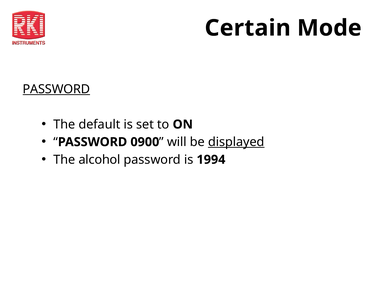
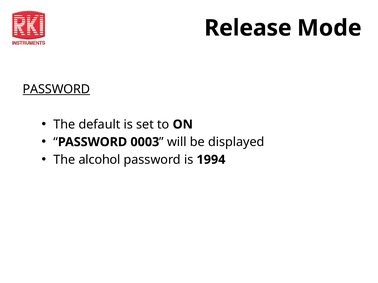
Certain: Certain -> Release (248, 28)
0900: 0900 -> 0003 (145, 142)
displayed underline: present -> none (236, 142)
